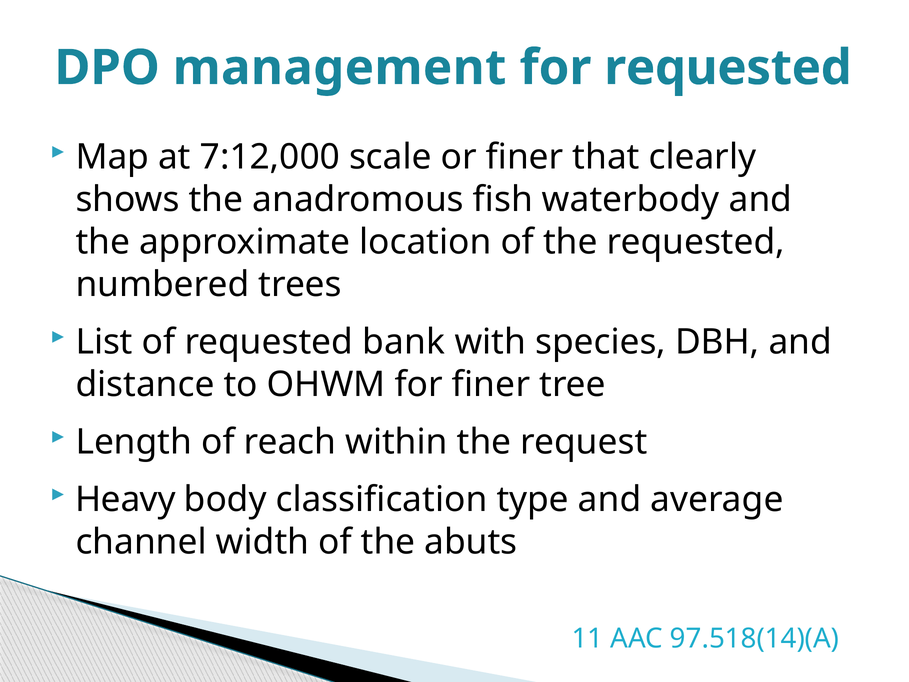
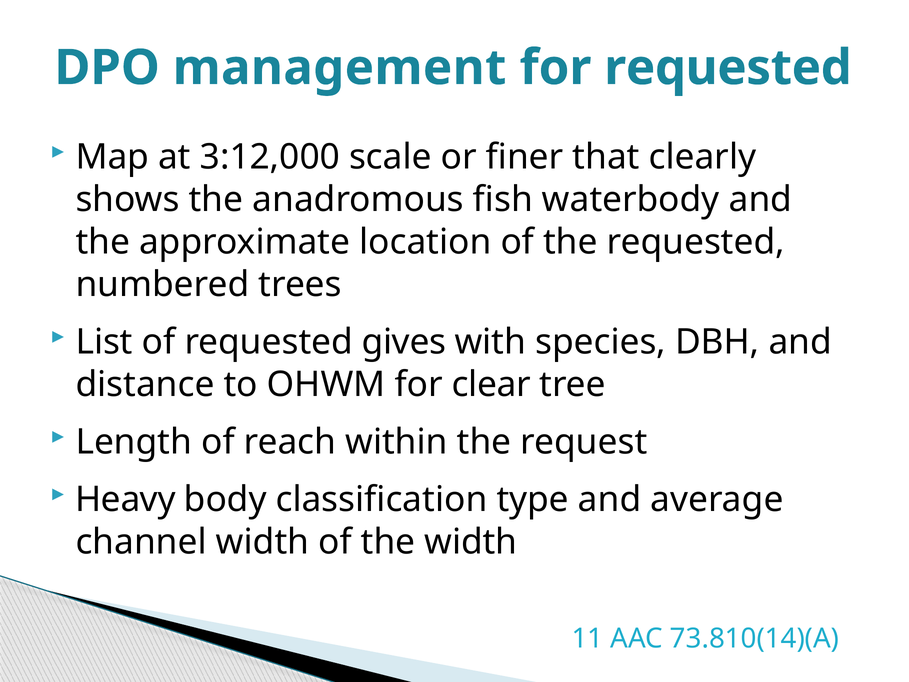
7:12,000: 7:12,000 -> 3:12,000 (270, 157)
bank: bank -> gives (404, 342)
for finer: finer -> clear (491, 384)
the abuts: abuts -> width (471, 542)
97.518(14)(A: 97.518(14)(A -> 73.810(14)(A (755, 638)
